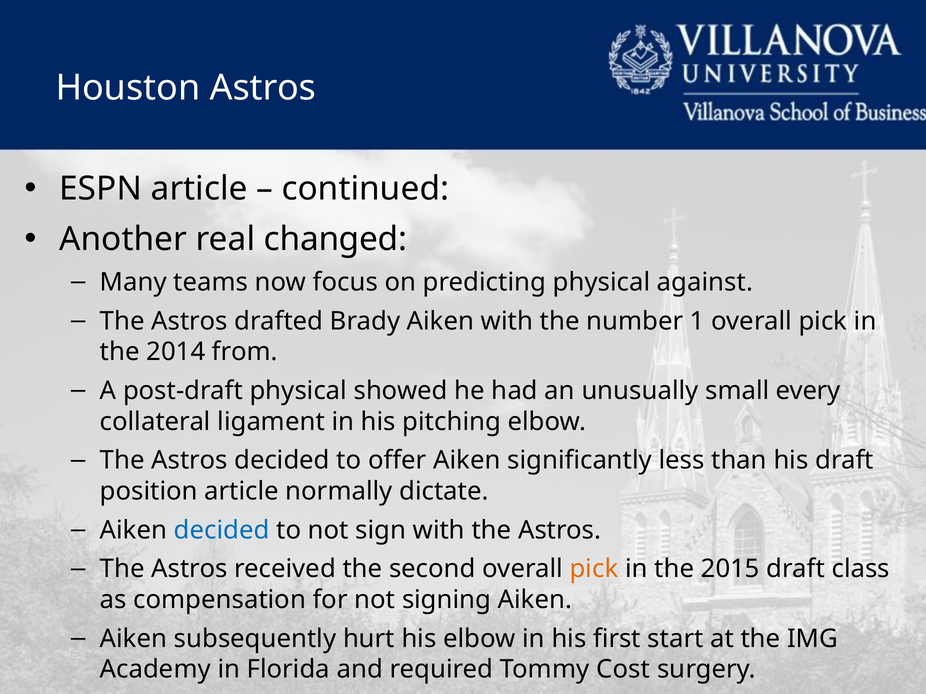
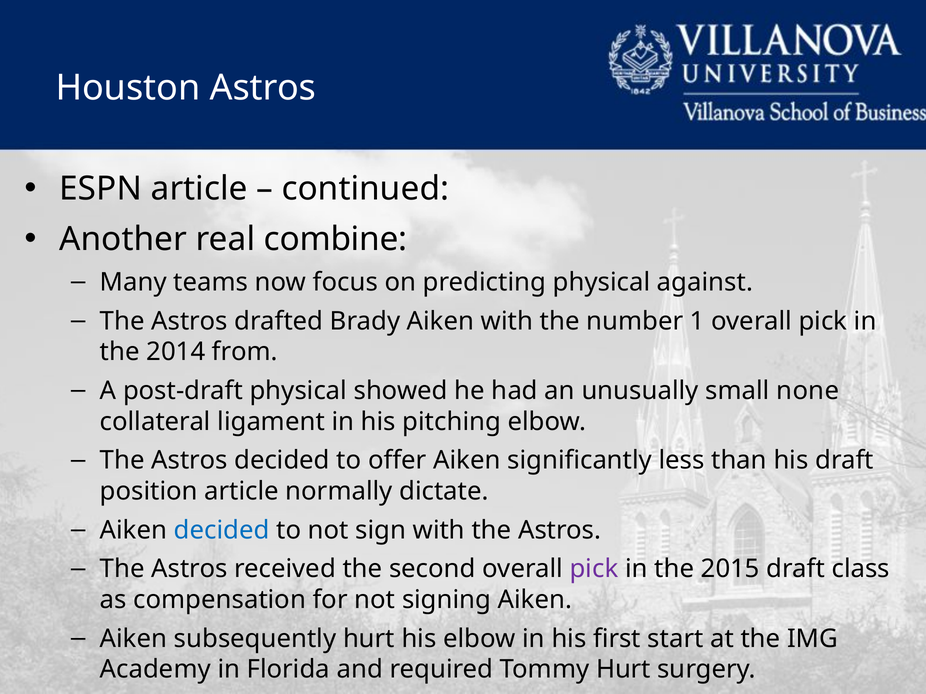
changed: changed -> combine (336, 239)
every: every -> none (808, 391)
pick colour: orange -> purple (594, 569)
Tommy Cost: Cost -> Hurt (623, 670)
